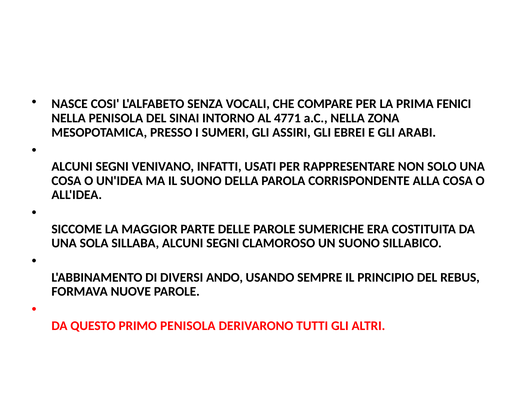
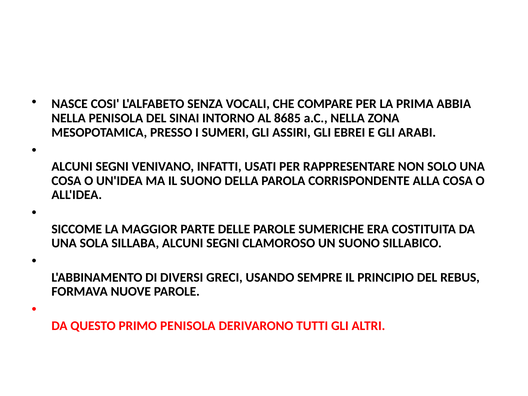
FENICI: FENICI -> ABBIA (454, 104)
4771: 4771 -> 8685 (287, 118)
ANDO: ANDO -> GRECI (224, 277)
